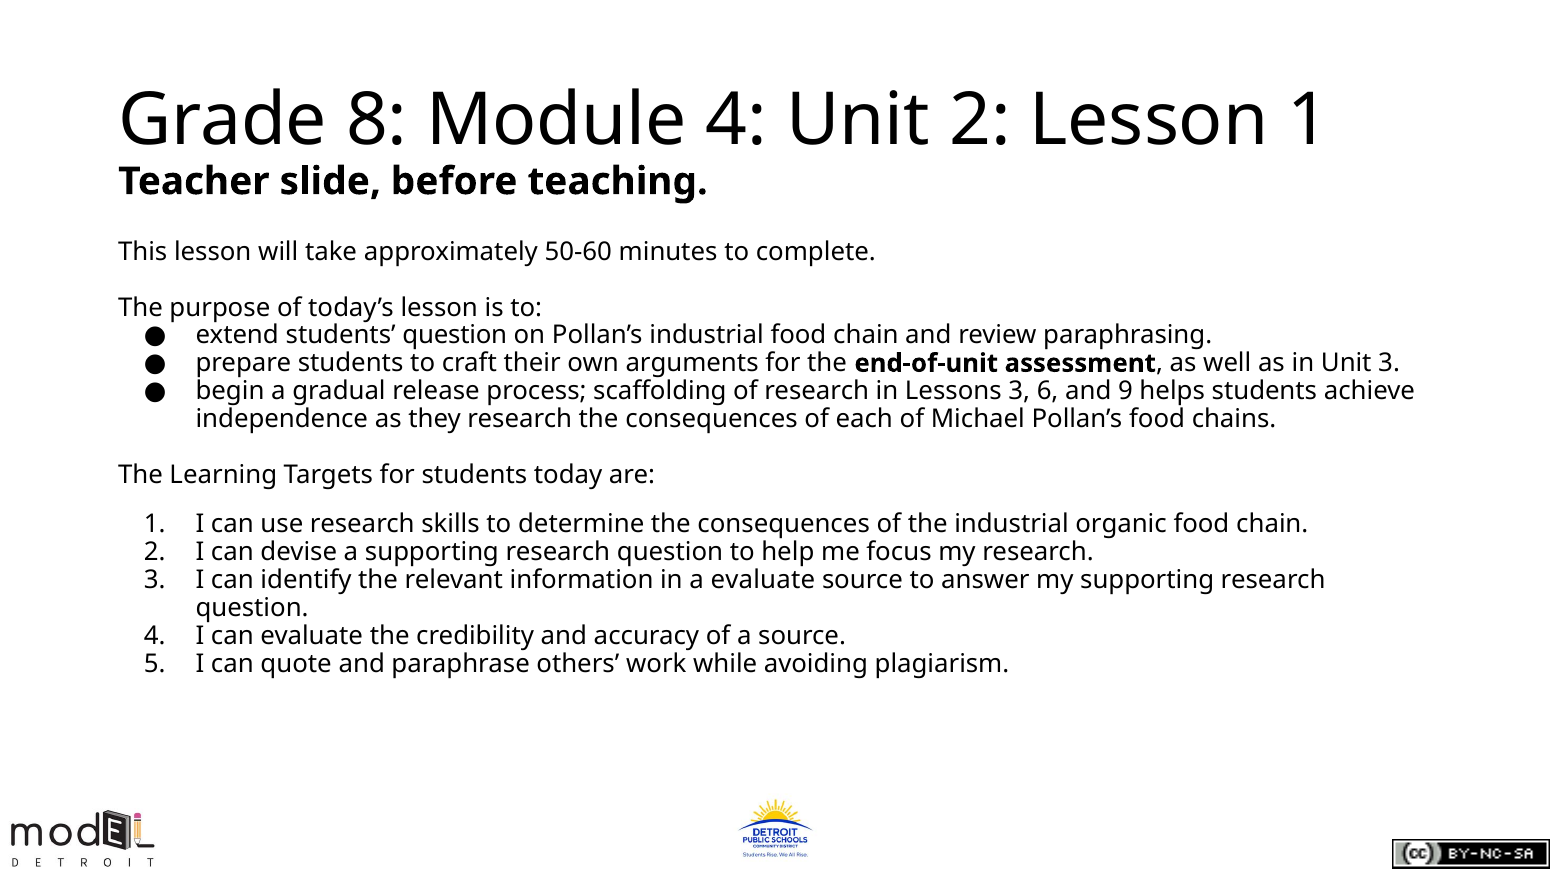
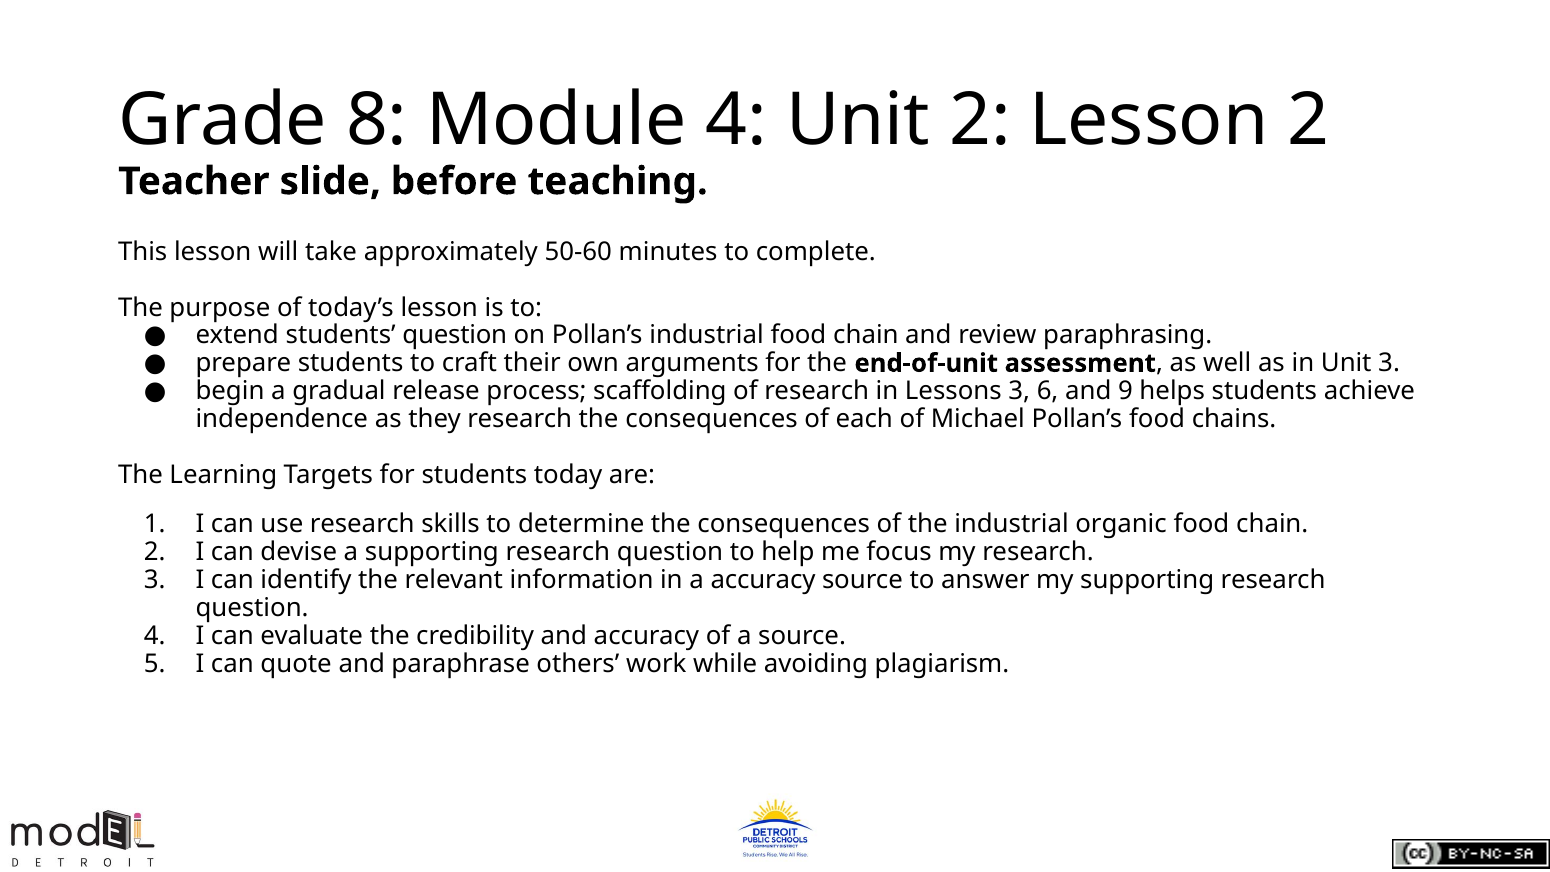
Lesson 1: 1 -> 2 (1308, 121)
a evaluate: evaluate -> accuracy (763, 580)
